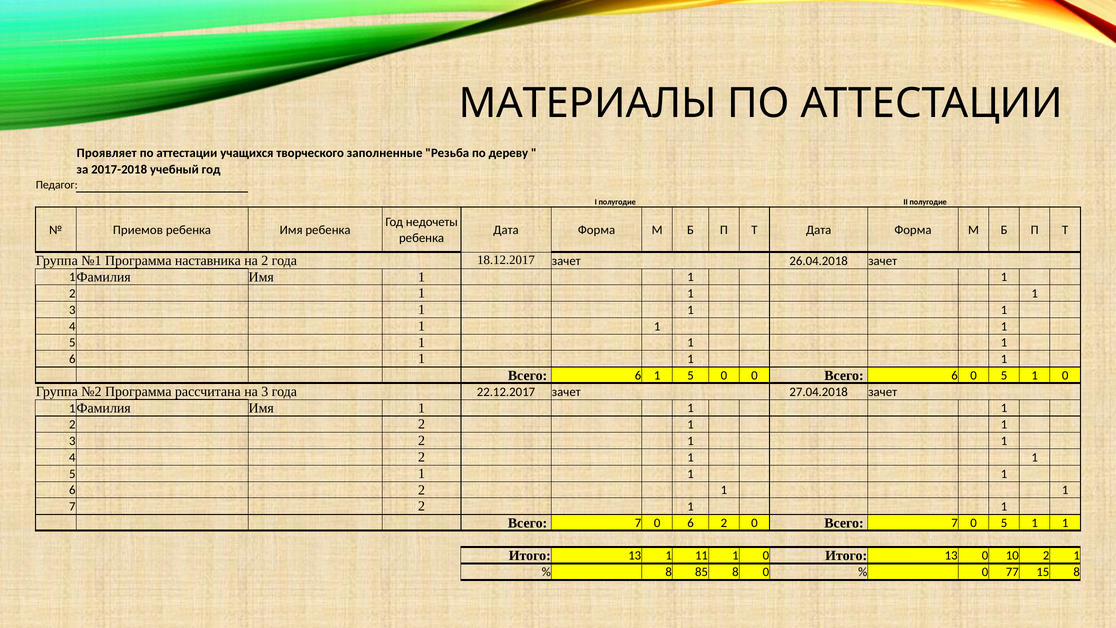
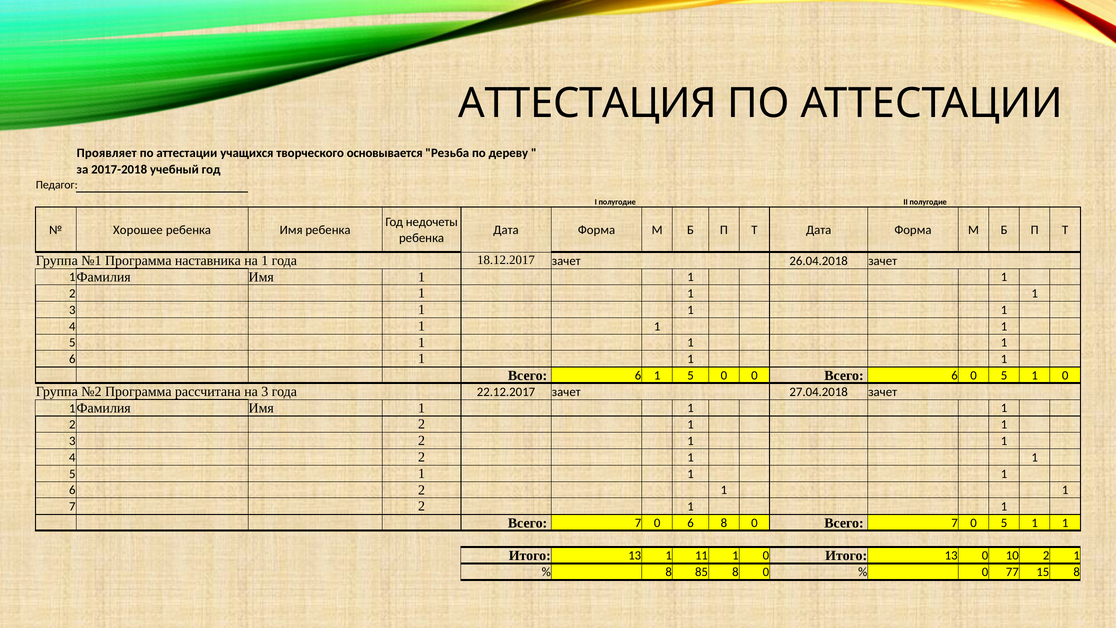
МАТЕРИАЛЫ: МАТЕРИАЛЫ -> АТТЕСТАЦИЯ (588, 104)
заполненные: заполненные -> основывается (385, 153)
Приемов: Приемов -> Хорошее (138, 230)
на 2: 2 -> 1 (265, 261)
0 6 2: 2 -> 8 (724, 523)
